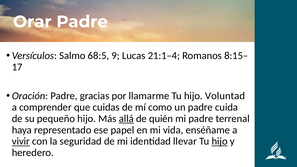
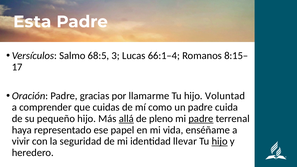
Orar: Orar -> Esta (32, 22)
9: 9 -> 3 (116, 56)
21:1–4: 21:1–4 -> 66:1–4 (164, 56)
quién: quién -> pleno (161, 119)
padre underline: none -> present (201, 119)
vivir underline: present -> none (21, 141)
